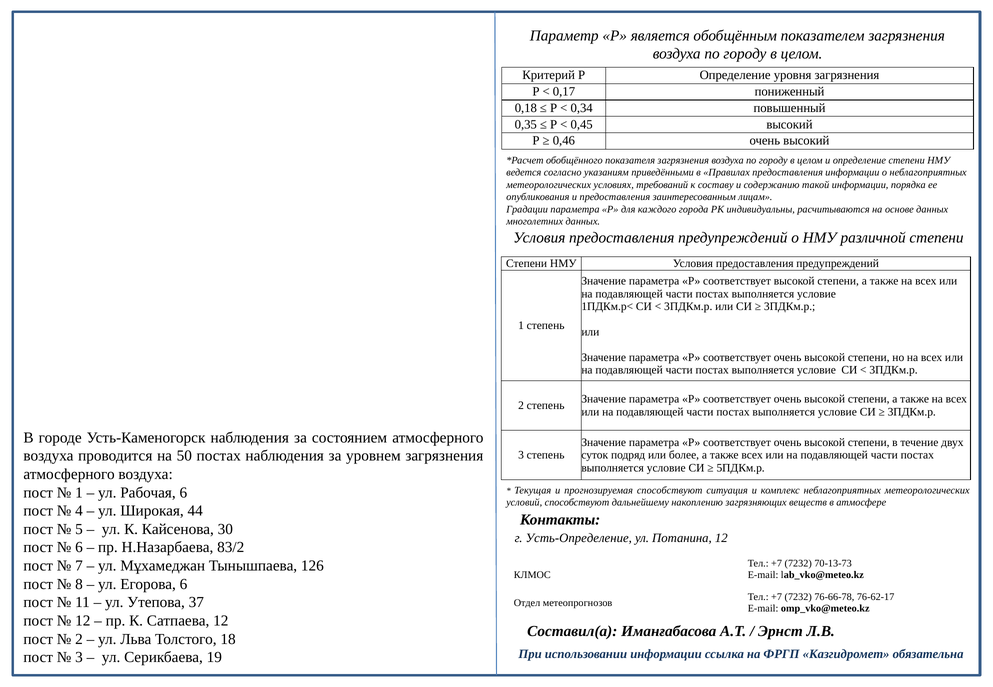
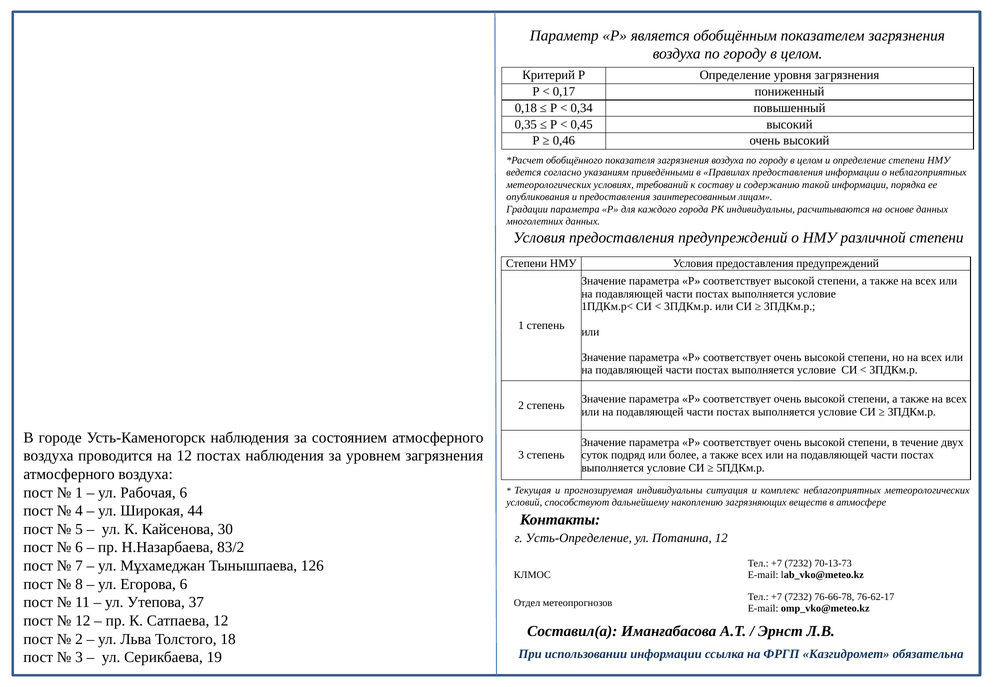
на 50: 50 -> 12 (184, 456)
прогнозируемая способствуют: способствуют -> индивидуальны (670, 491)
